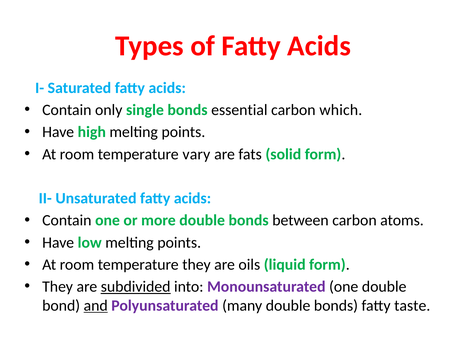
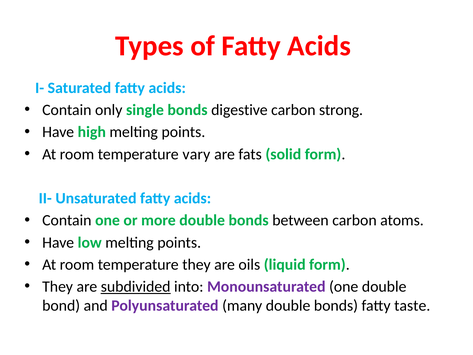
essential: essential -> digestive (239, 110)
which: which -> strong (341, 110)
and underline: present -> none (96, 305)
